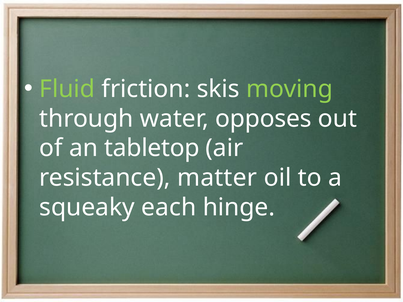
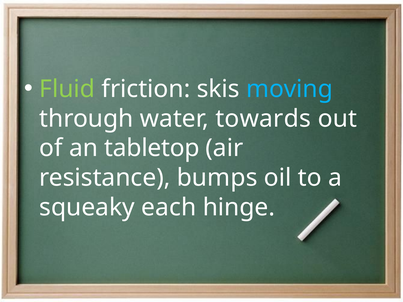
moving colour: light green -> light blue (289, 89)
opposes: opposes -> towards (263, 119)
matter: matter -> bumps (217, 178)
